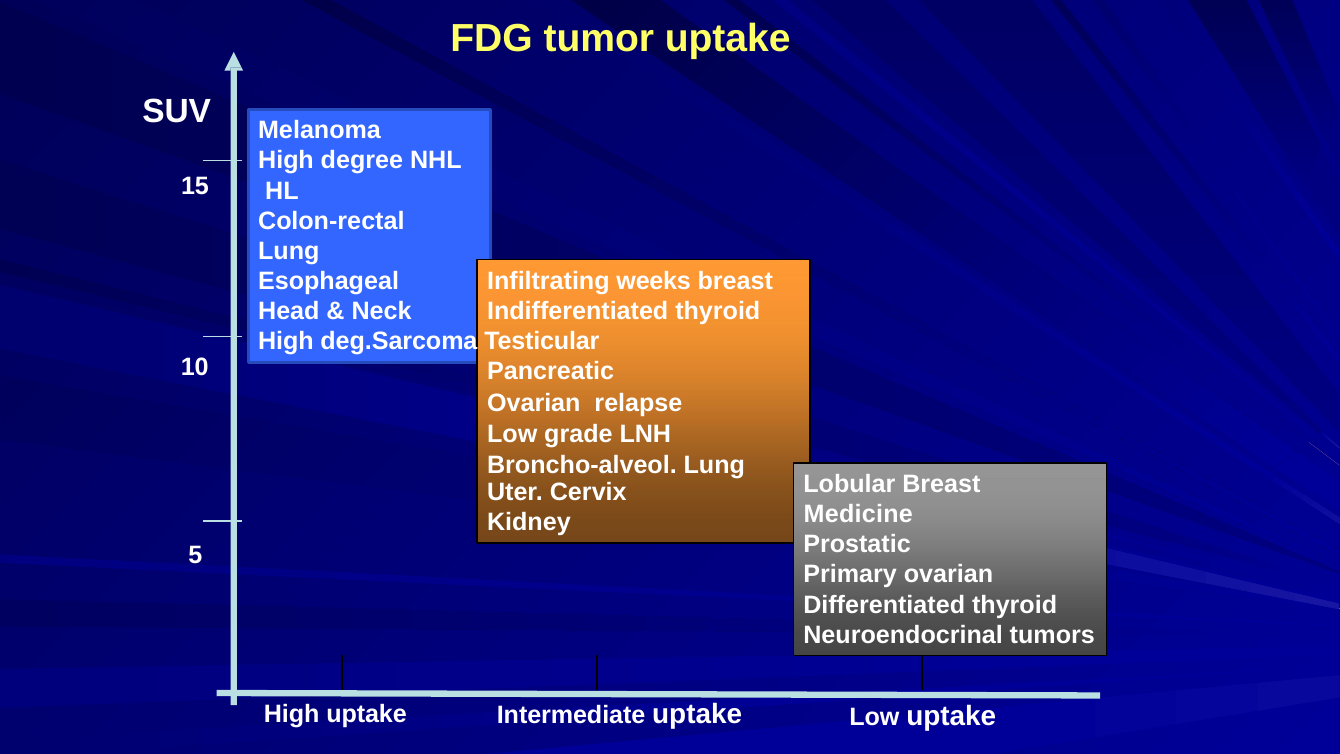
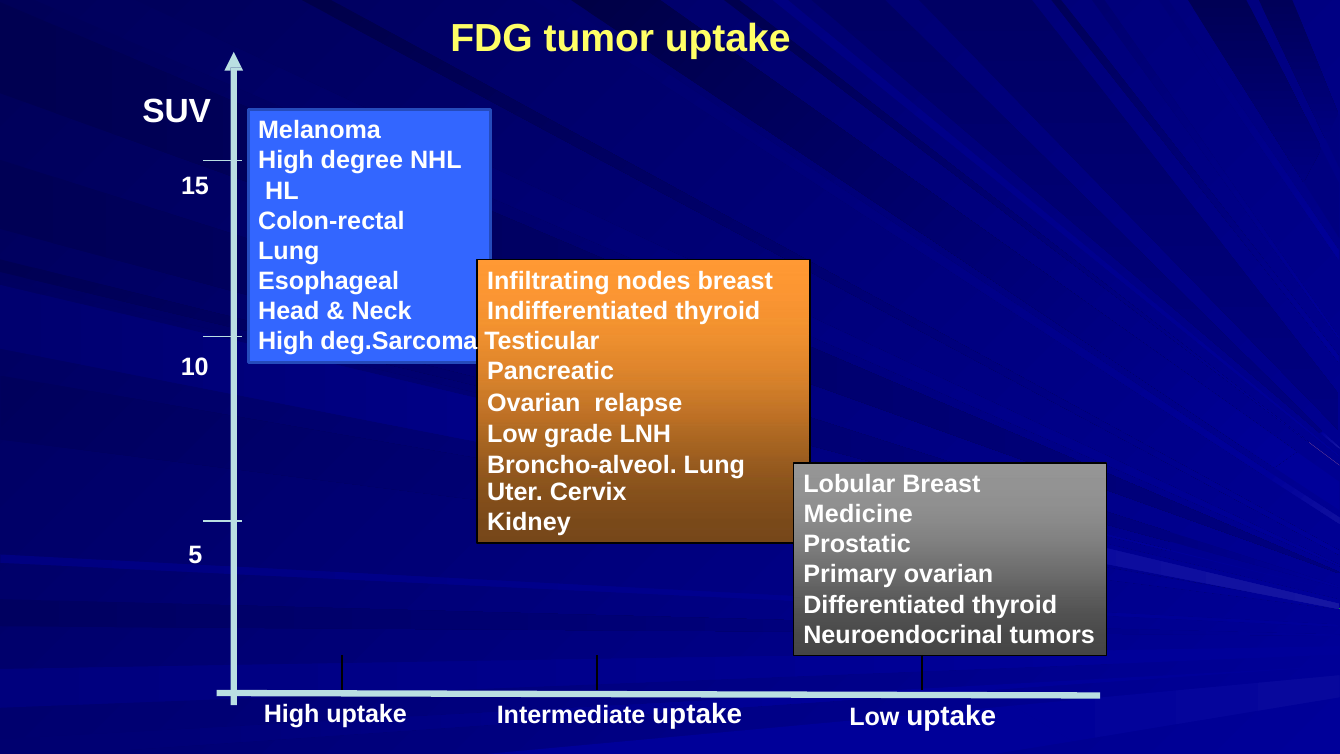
weeks: weeks -> nodes (654, 281)
